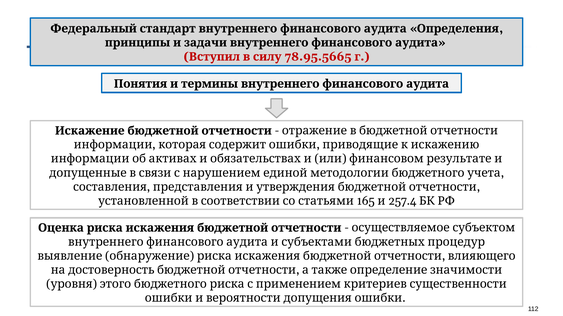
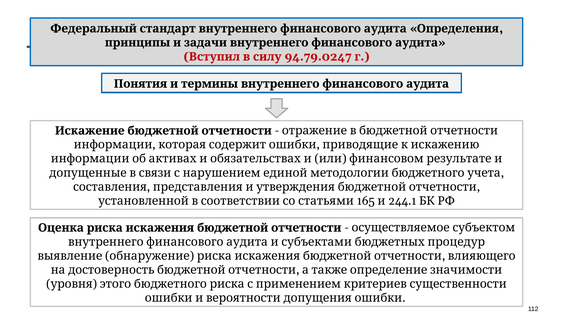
78.95.5665: 78.95.5665 -> 94.79.0247 (318, 57)
257.4: 257.4 -> 244.1 (402, 201)
